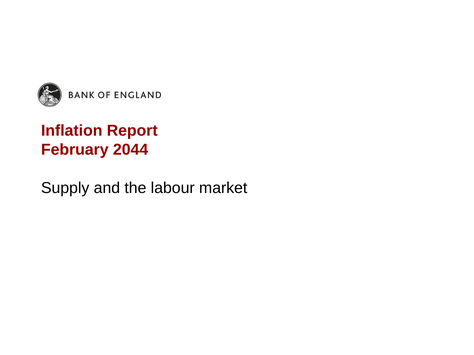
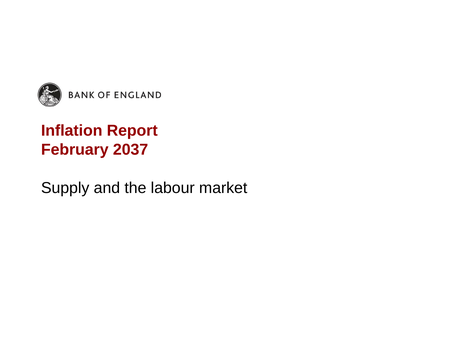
2044: 2044 -> 2037 (131, 150)
